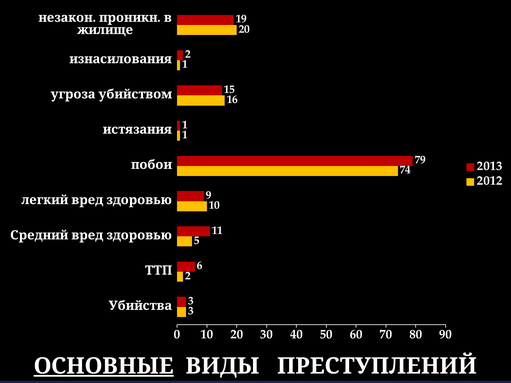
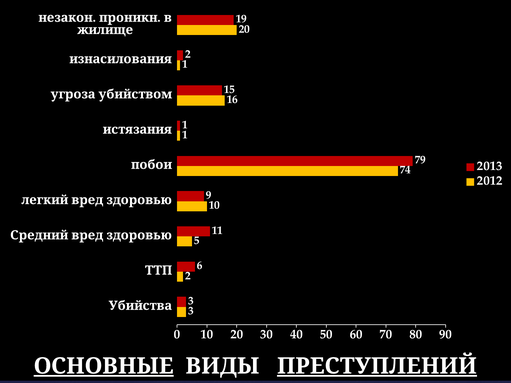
ПРЕСТУПЛЕНИЙ underline: none -> present (377, 366)
